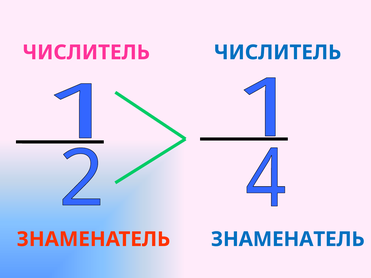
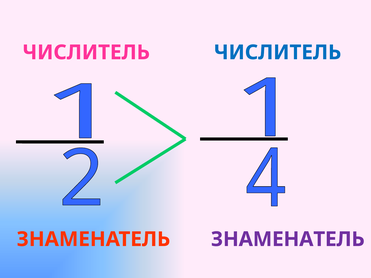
ЗНАМЕНАТЕЛЬ colour: blue -> purple (288, 239)
